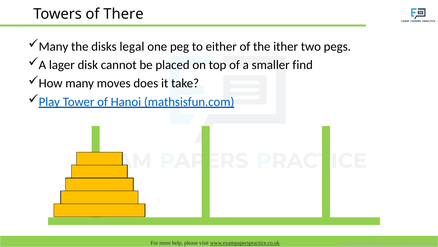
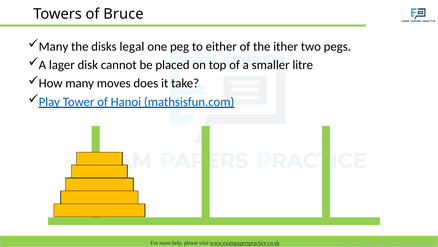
There: There -> Bruce (123, 14)
find: find -> litre (303, 65)
